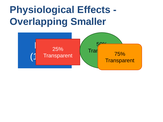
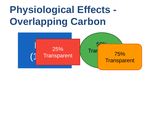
Smaller: Smaller -> Carbon (88, 22)
